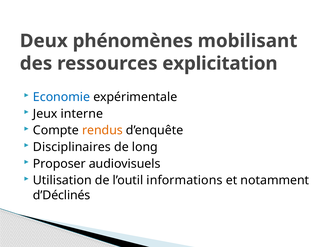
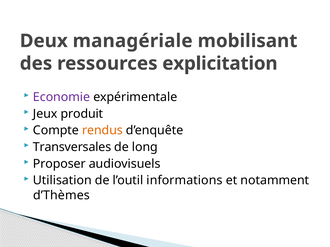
phénomènes: phénomènes -> managériale (133, 41)
Economie colour: blue -> purple (62, 97)
interne: interne -> produit (82, 114)
Disciplinaires: Disciplinaires -> Transversales (72, 147)
d’Déclinés: d’Déclinés -> d’Thèmes (62, 196)
